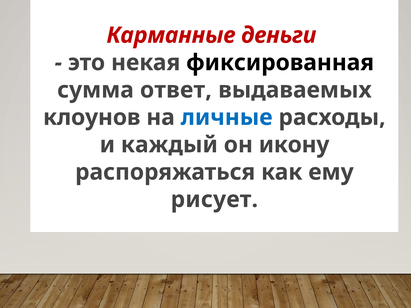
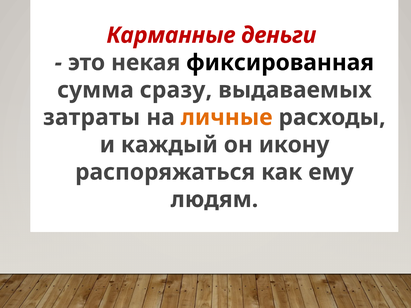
ответ: ответ -> сразу (176, 90)
клоунов: клоунов -> затраты (92, 117)
личные colour: blue -> orange (227, 117)
рисует: рисует -> людям (214, 200)
